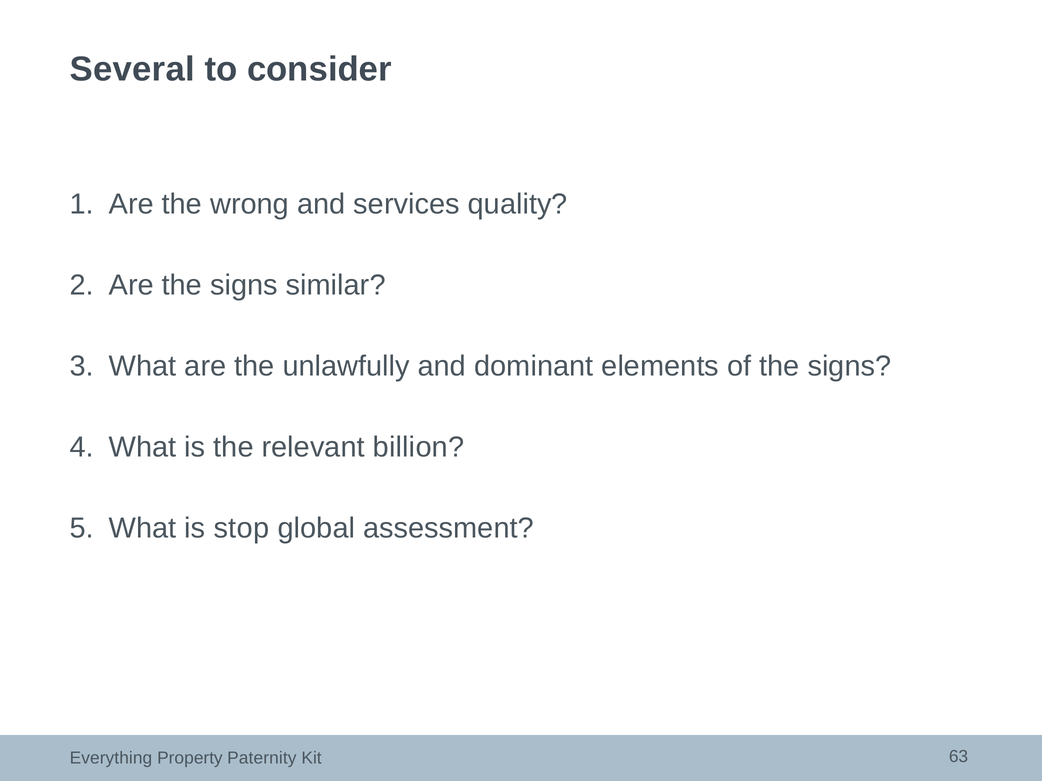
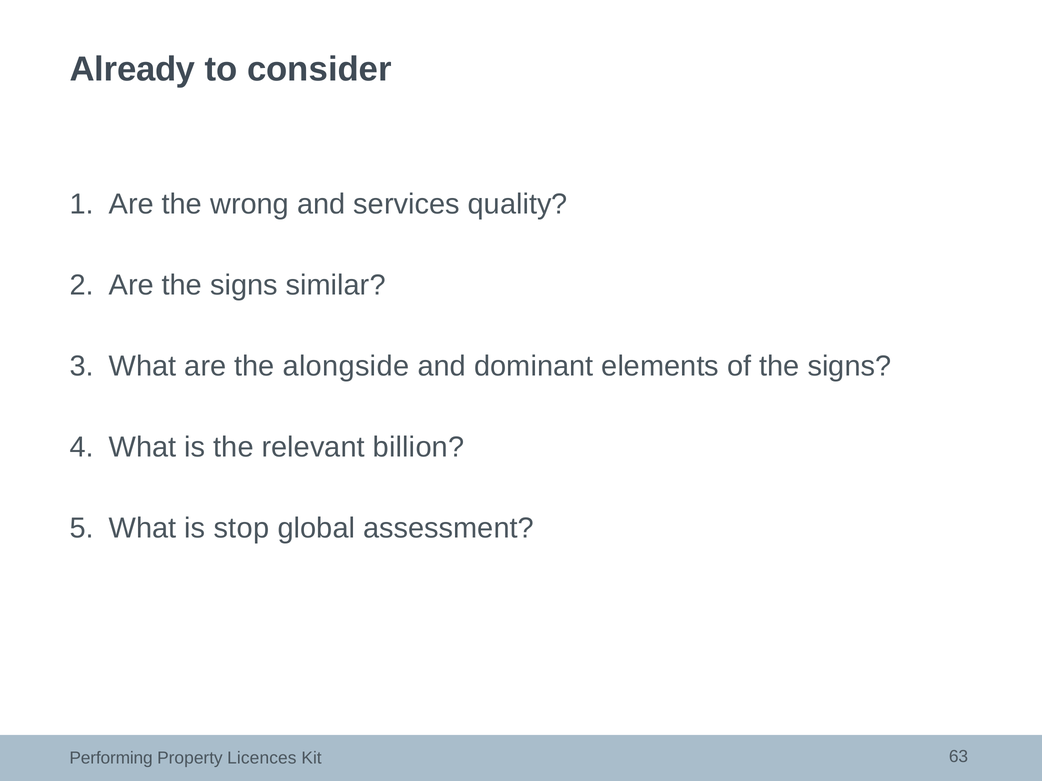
Several: Several -> Already (132, 69)
unlawfully: unlawfully -> alongside (346, 366)
Everything: Everything -> Performing (111, 758)
Paternity: Paternity -> Licences (262, 758)
